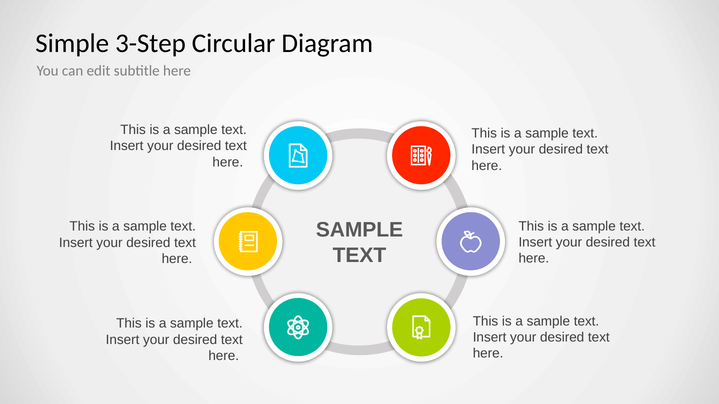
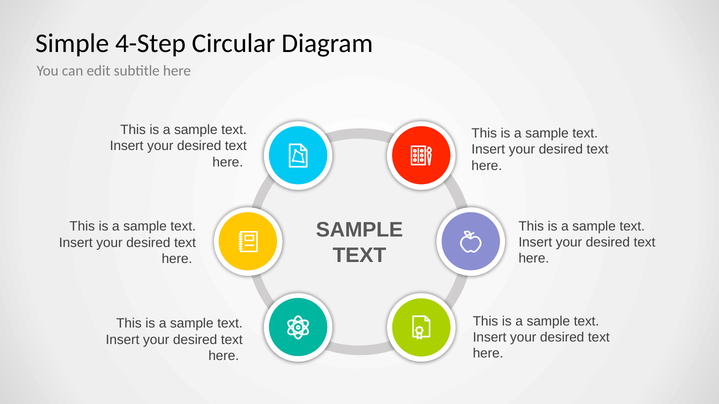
3-Step: 3-Step -> 4-Step (150, 43)
